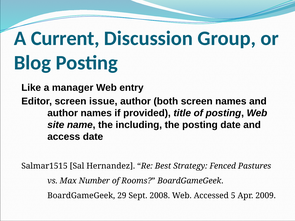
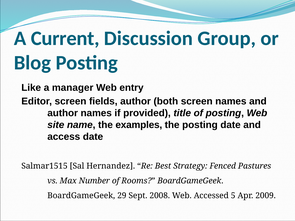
issue: issue -> fields (103, 101)
including: including -> examples (139, 125)
